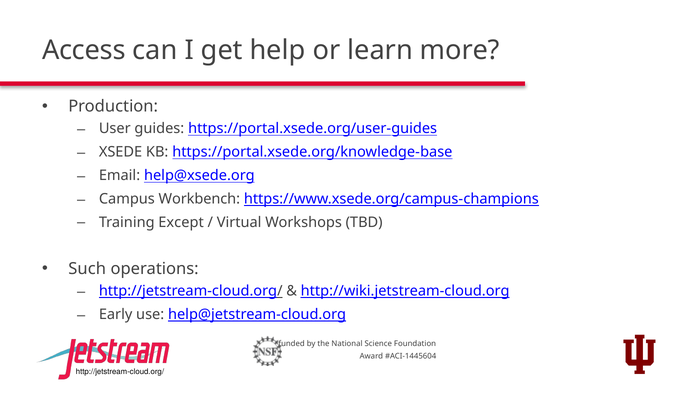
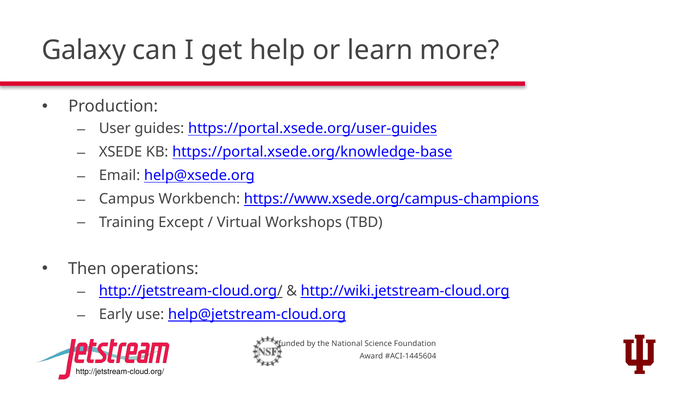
Access: Access -> Galaxy (84, 50)
Such: Such -> Then (87, 269)
